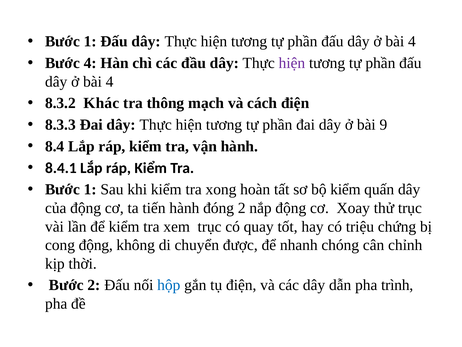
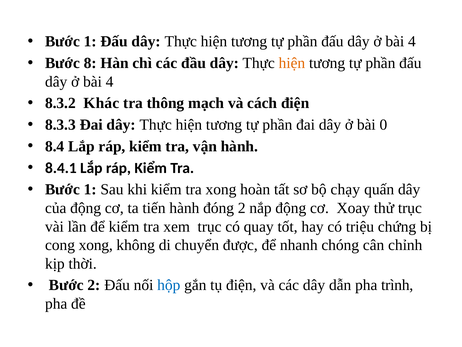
Bước 4: 4 -> 8 (90, 63)
hiện colour: purple -> orange (292, 63)
9: 9 -> 0 (383, 125)
bộ kiểm: kiểm -> chạy (345, 189)
cong động: động -> xong (96, 245)
